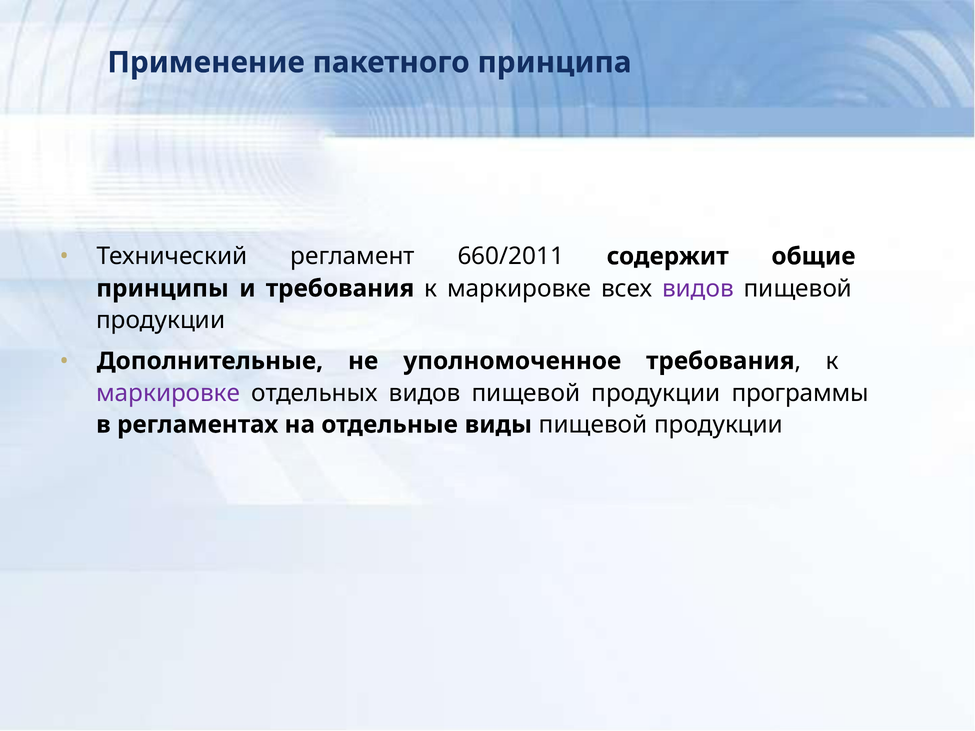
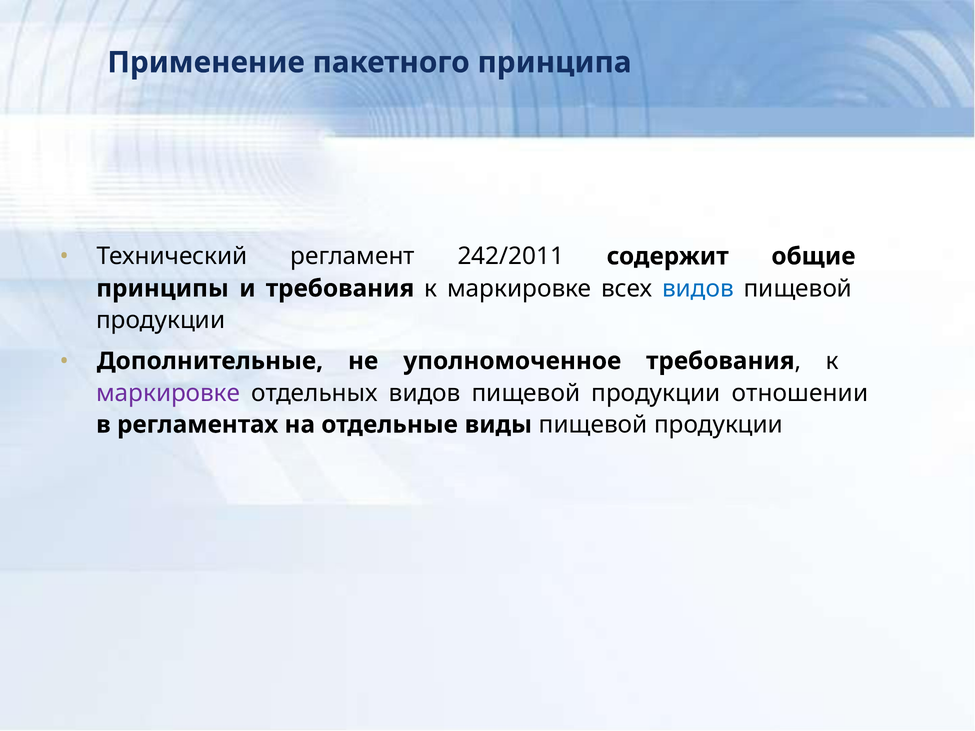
660/2011: 660/2011 -> 242/2011 (511, 256)
видов colour: purple -> blue (698, 289)
программы: программы -> отношении (800, 393)
